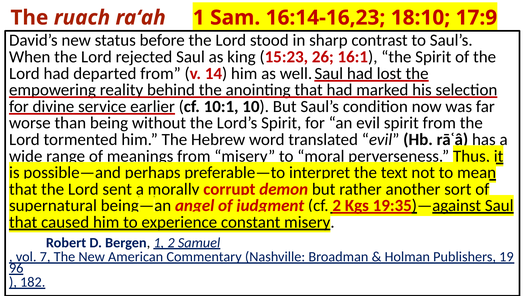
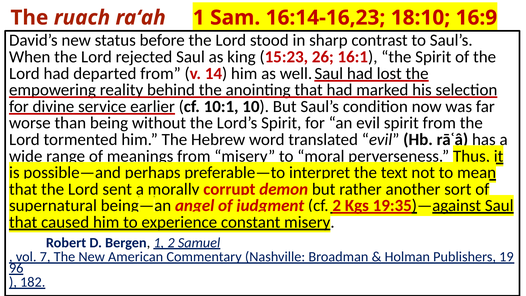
17:9: 17:9 -> 16:9 (476, 18)
